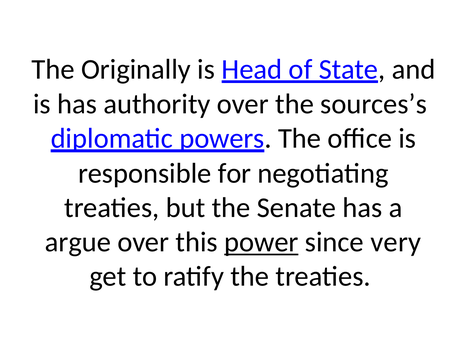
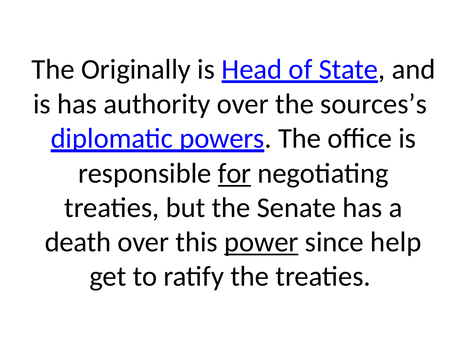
for underline: none -> present (234, 173)
argue: argue -> death (78, 242)
very: very -> help (396, 242)
